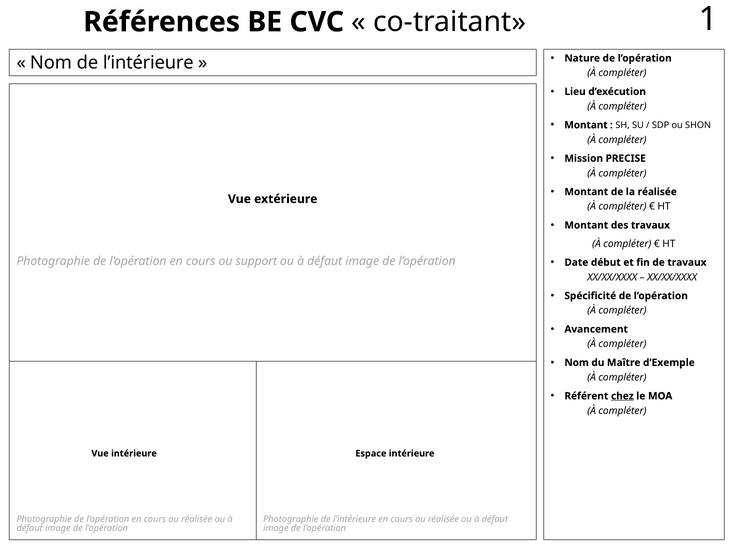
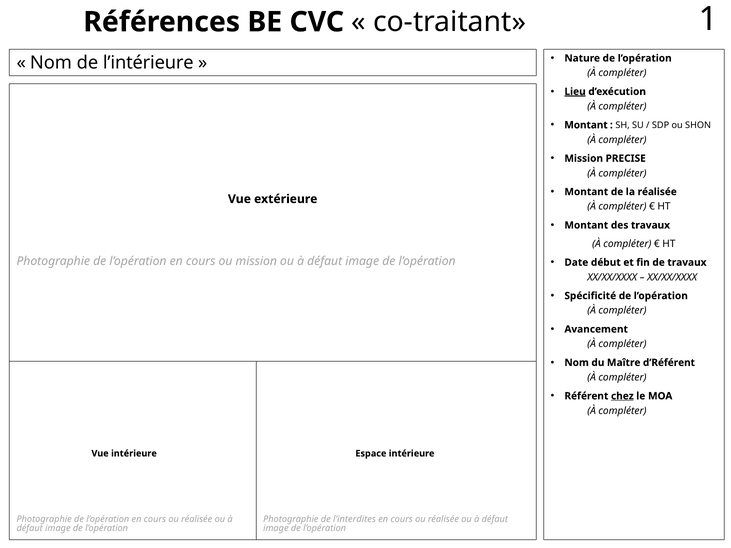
Lieu underline: none -> present (575, 92)
ou support: support -> mission (256, 261)
d’Exemple: d’Exemple -> d’Référent (669, 363)
Photographie de l’intérieure: l’intérieure -> l’interdites (354, 520)
